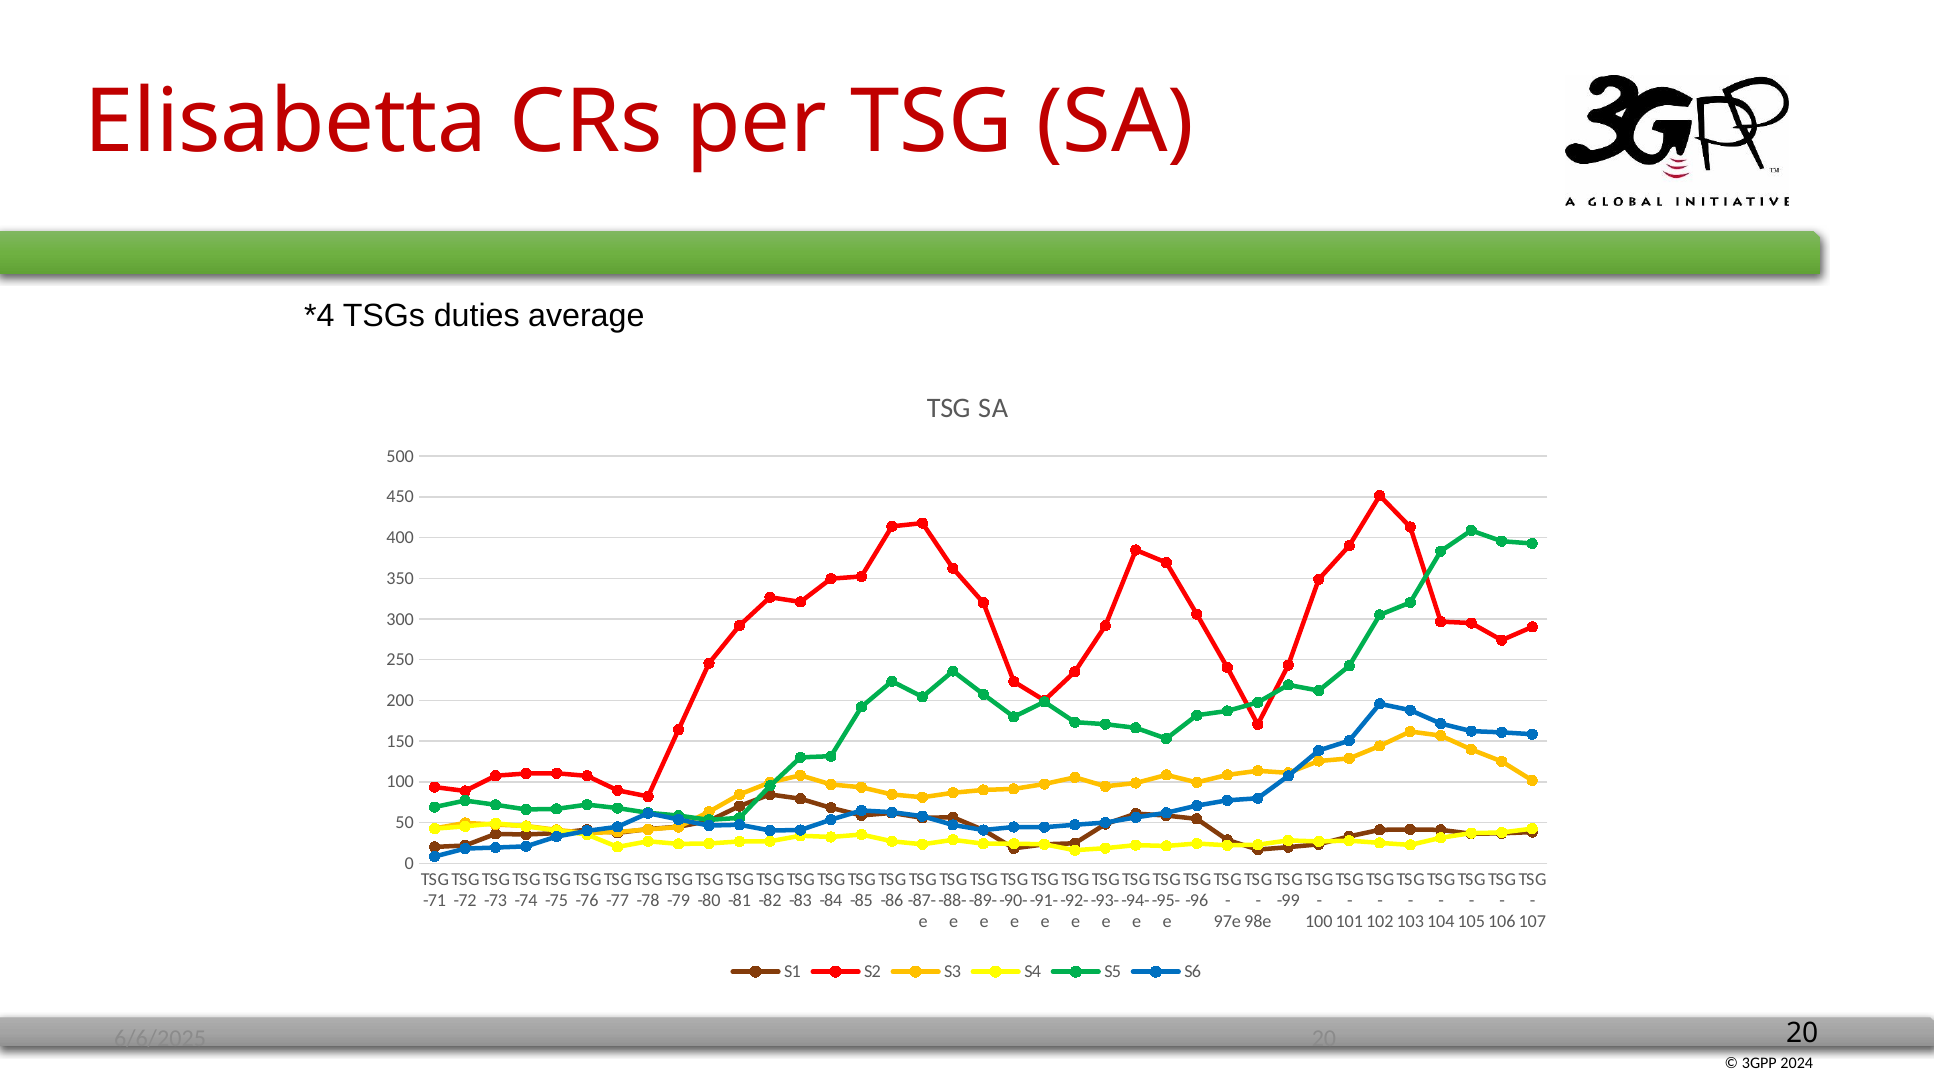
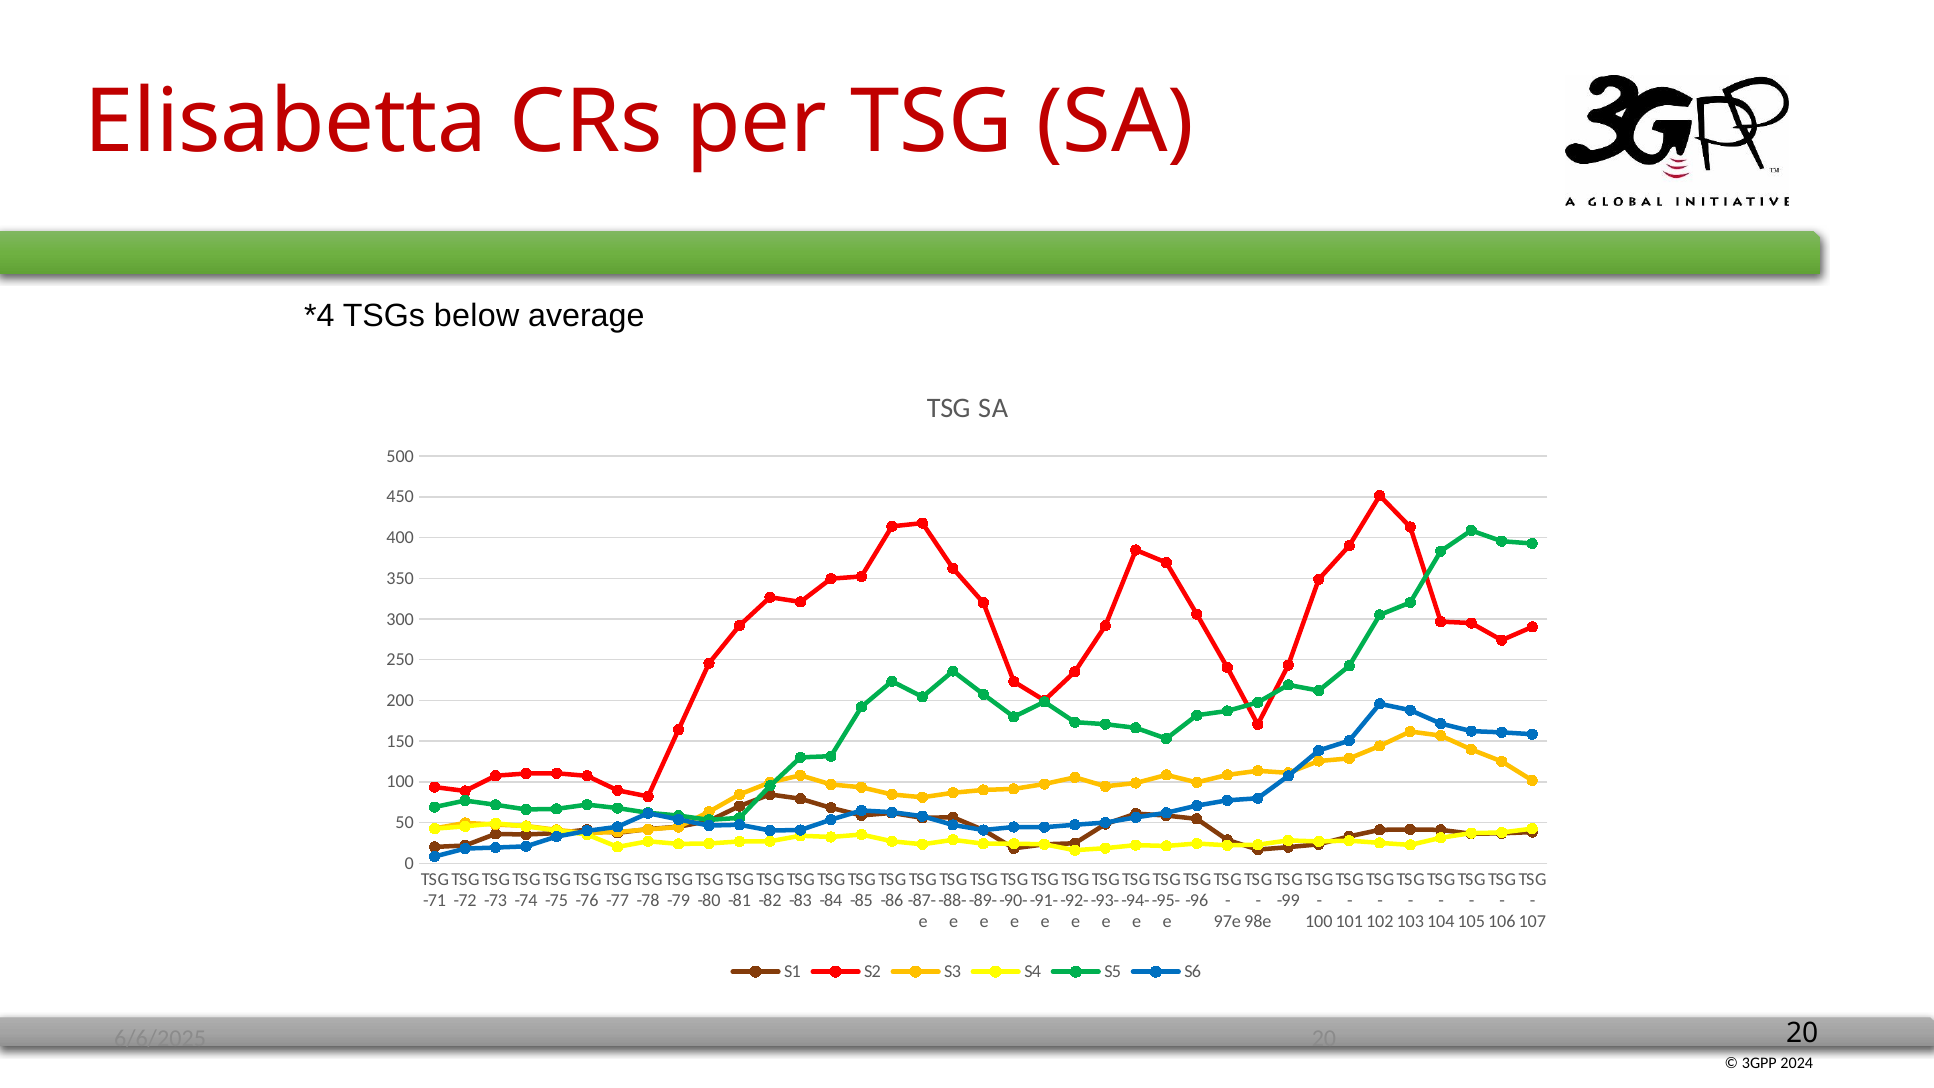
duties: duties -> below (477, 316)
